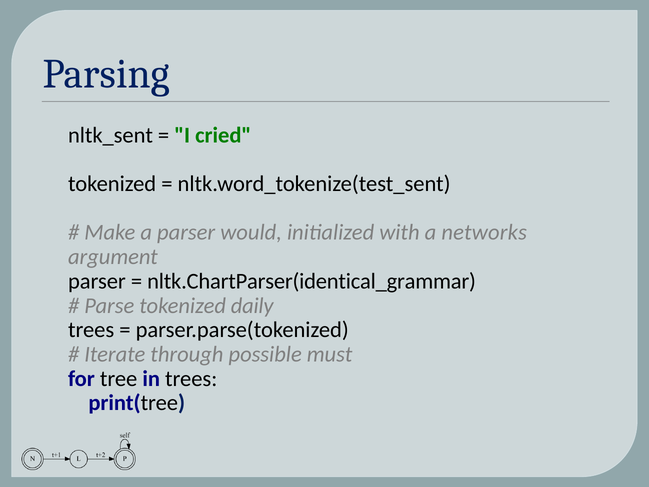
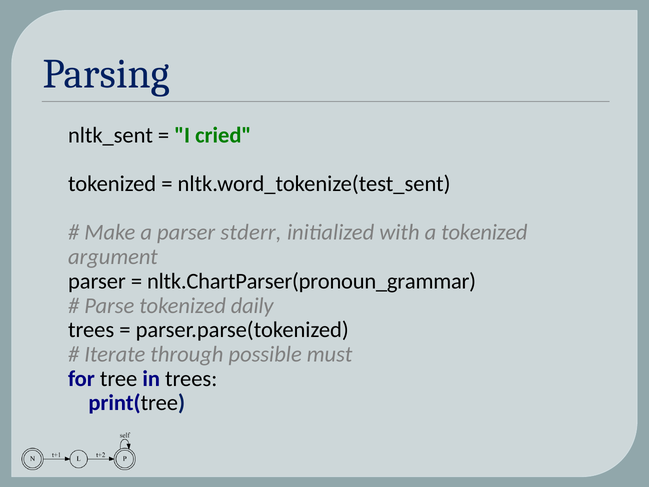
would: would -> stderr (251, 232)
a networks: networks -> tokenized (484, 232)
nltk.ChartParser(identical_grammar: nltk.ChartParser(identical_grammar -> nltk.ChartParser(pronoun_grammar (312, 281)
